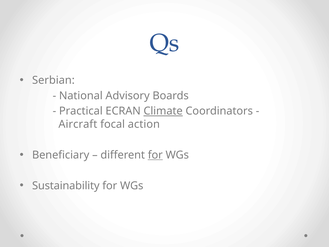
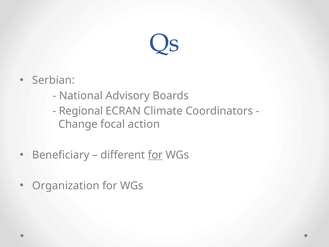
Practical: Practical -> Regional (81, 111)
Climate underline: present -> none (163, 111)
Aircraft: Aircraft -> Change (78, 124)
Sustainability: Sustainability -> Organization (66, 186)
